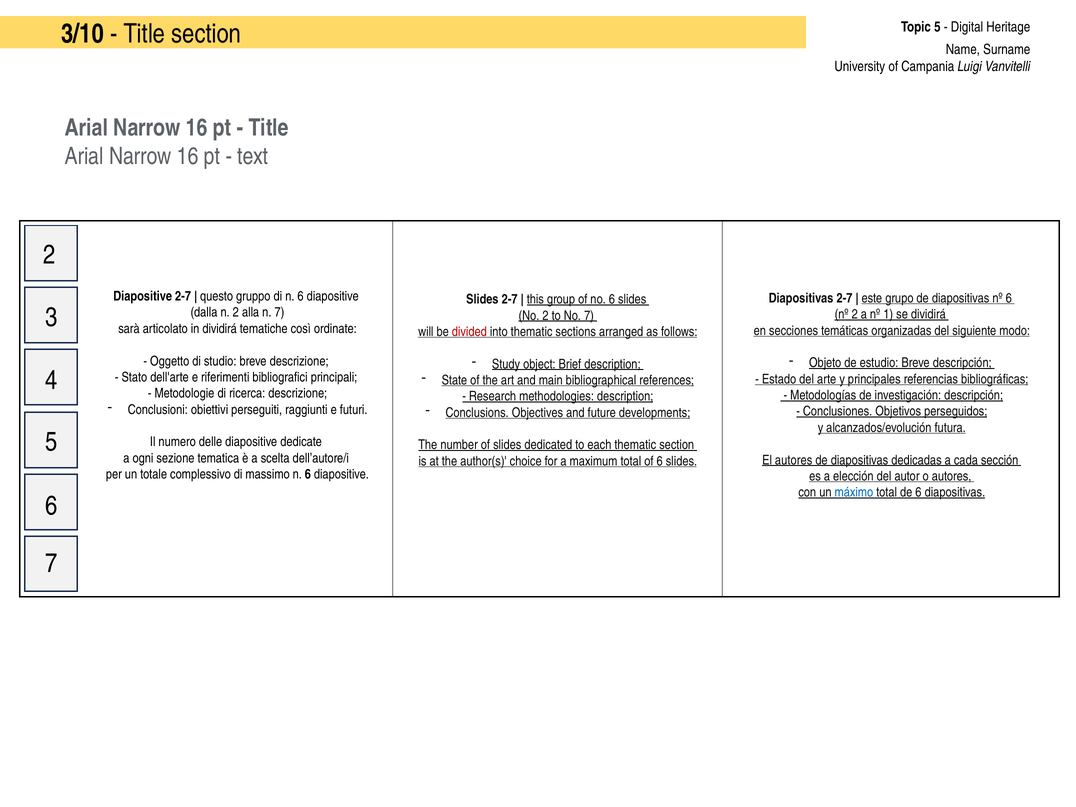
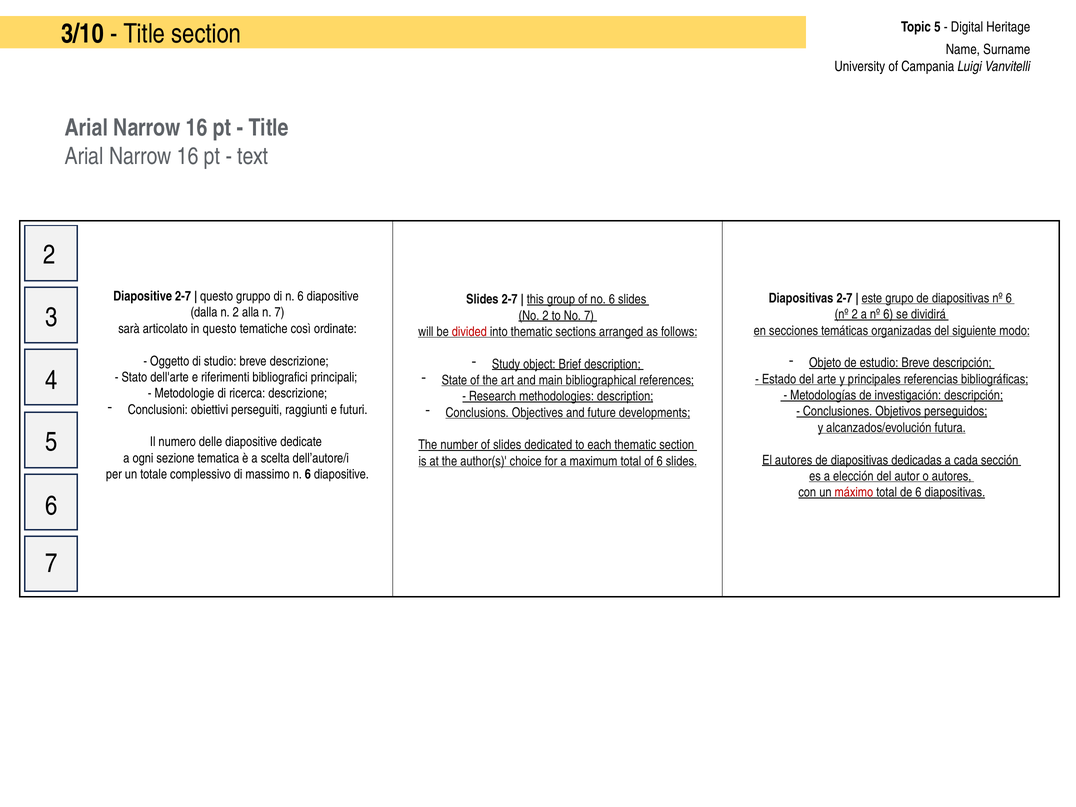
a nº 1: 1 -> 6 (888, 314)
in dividirá: dividirá -> questo (220, 329)
máximo colour: blue -> red (854, 492)
